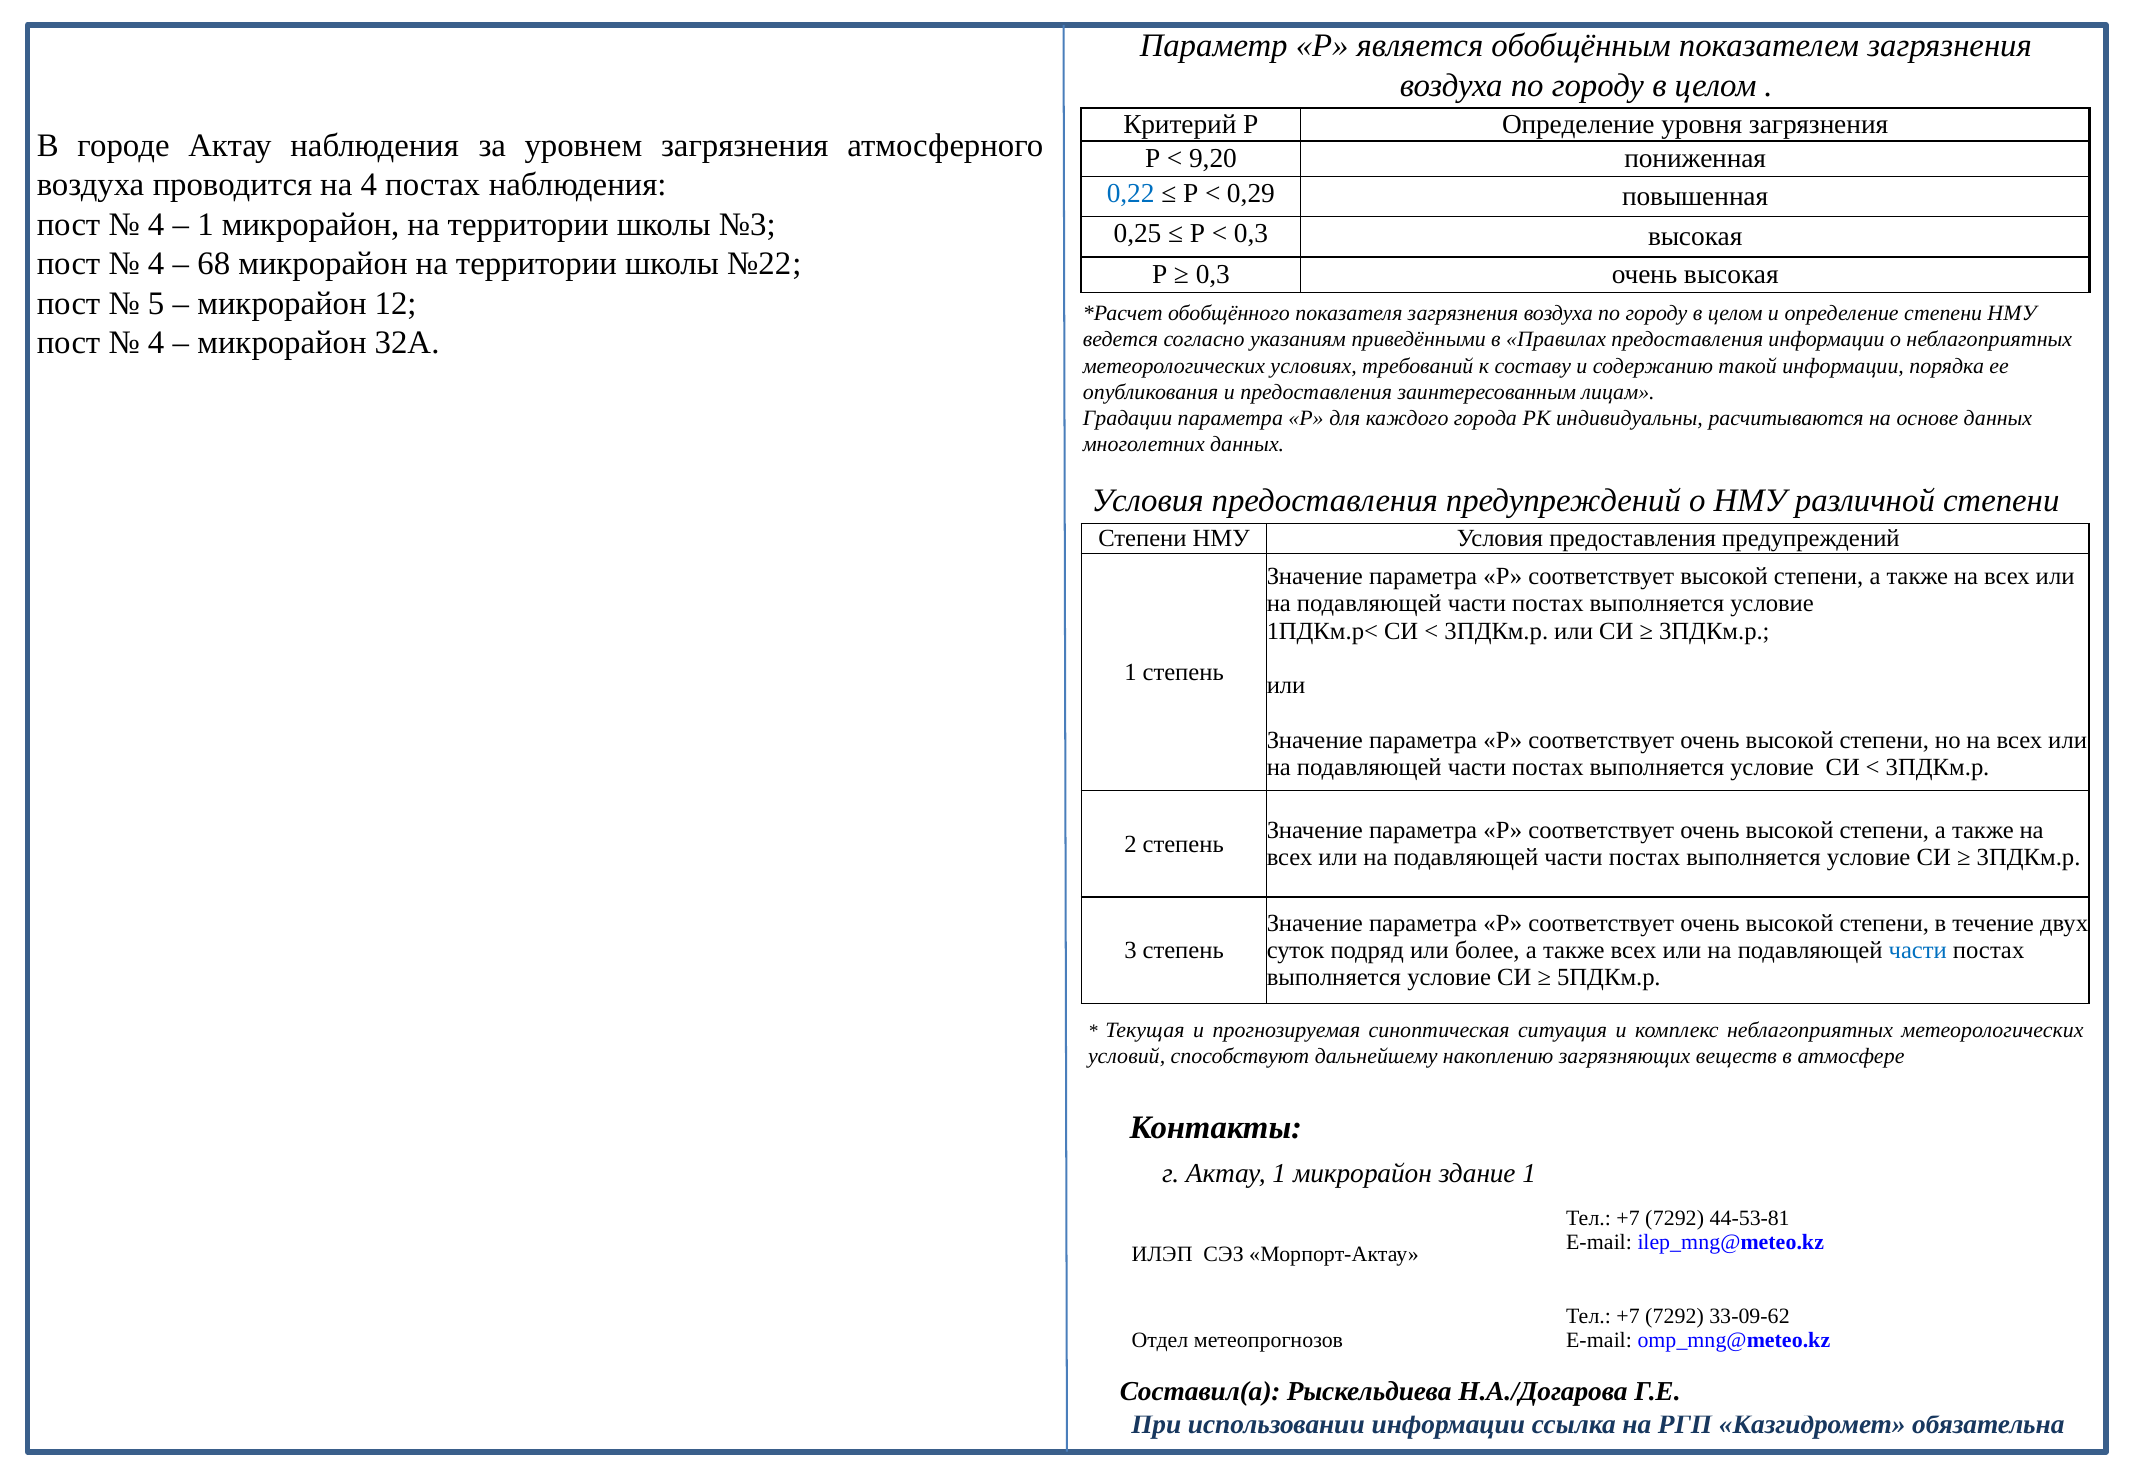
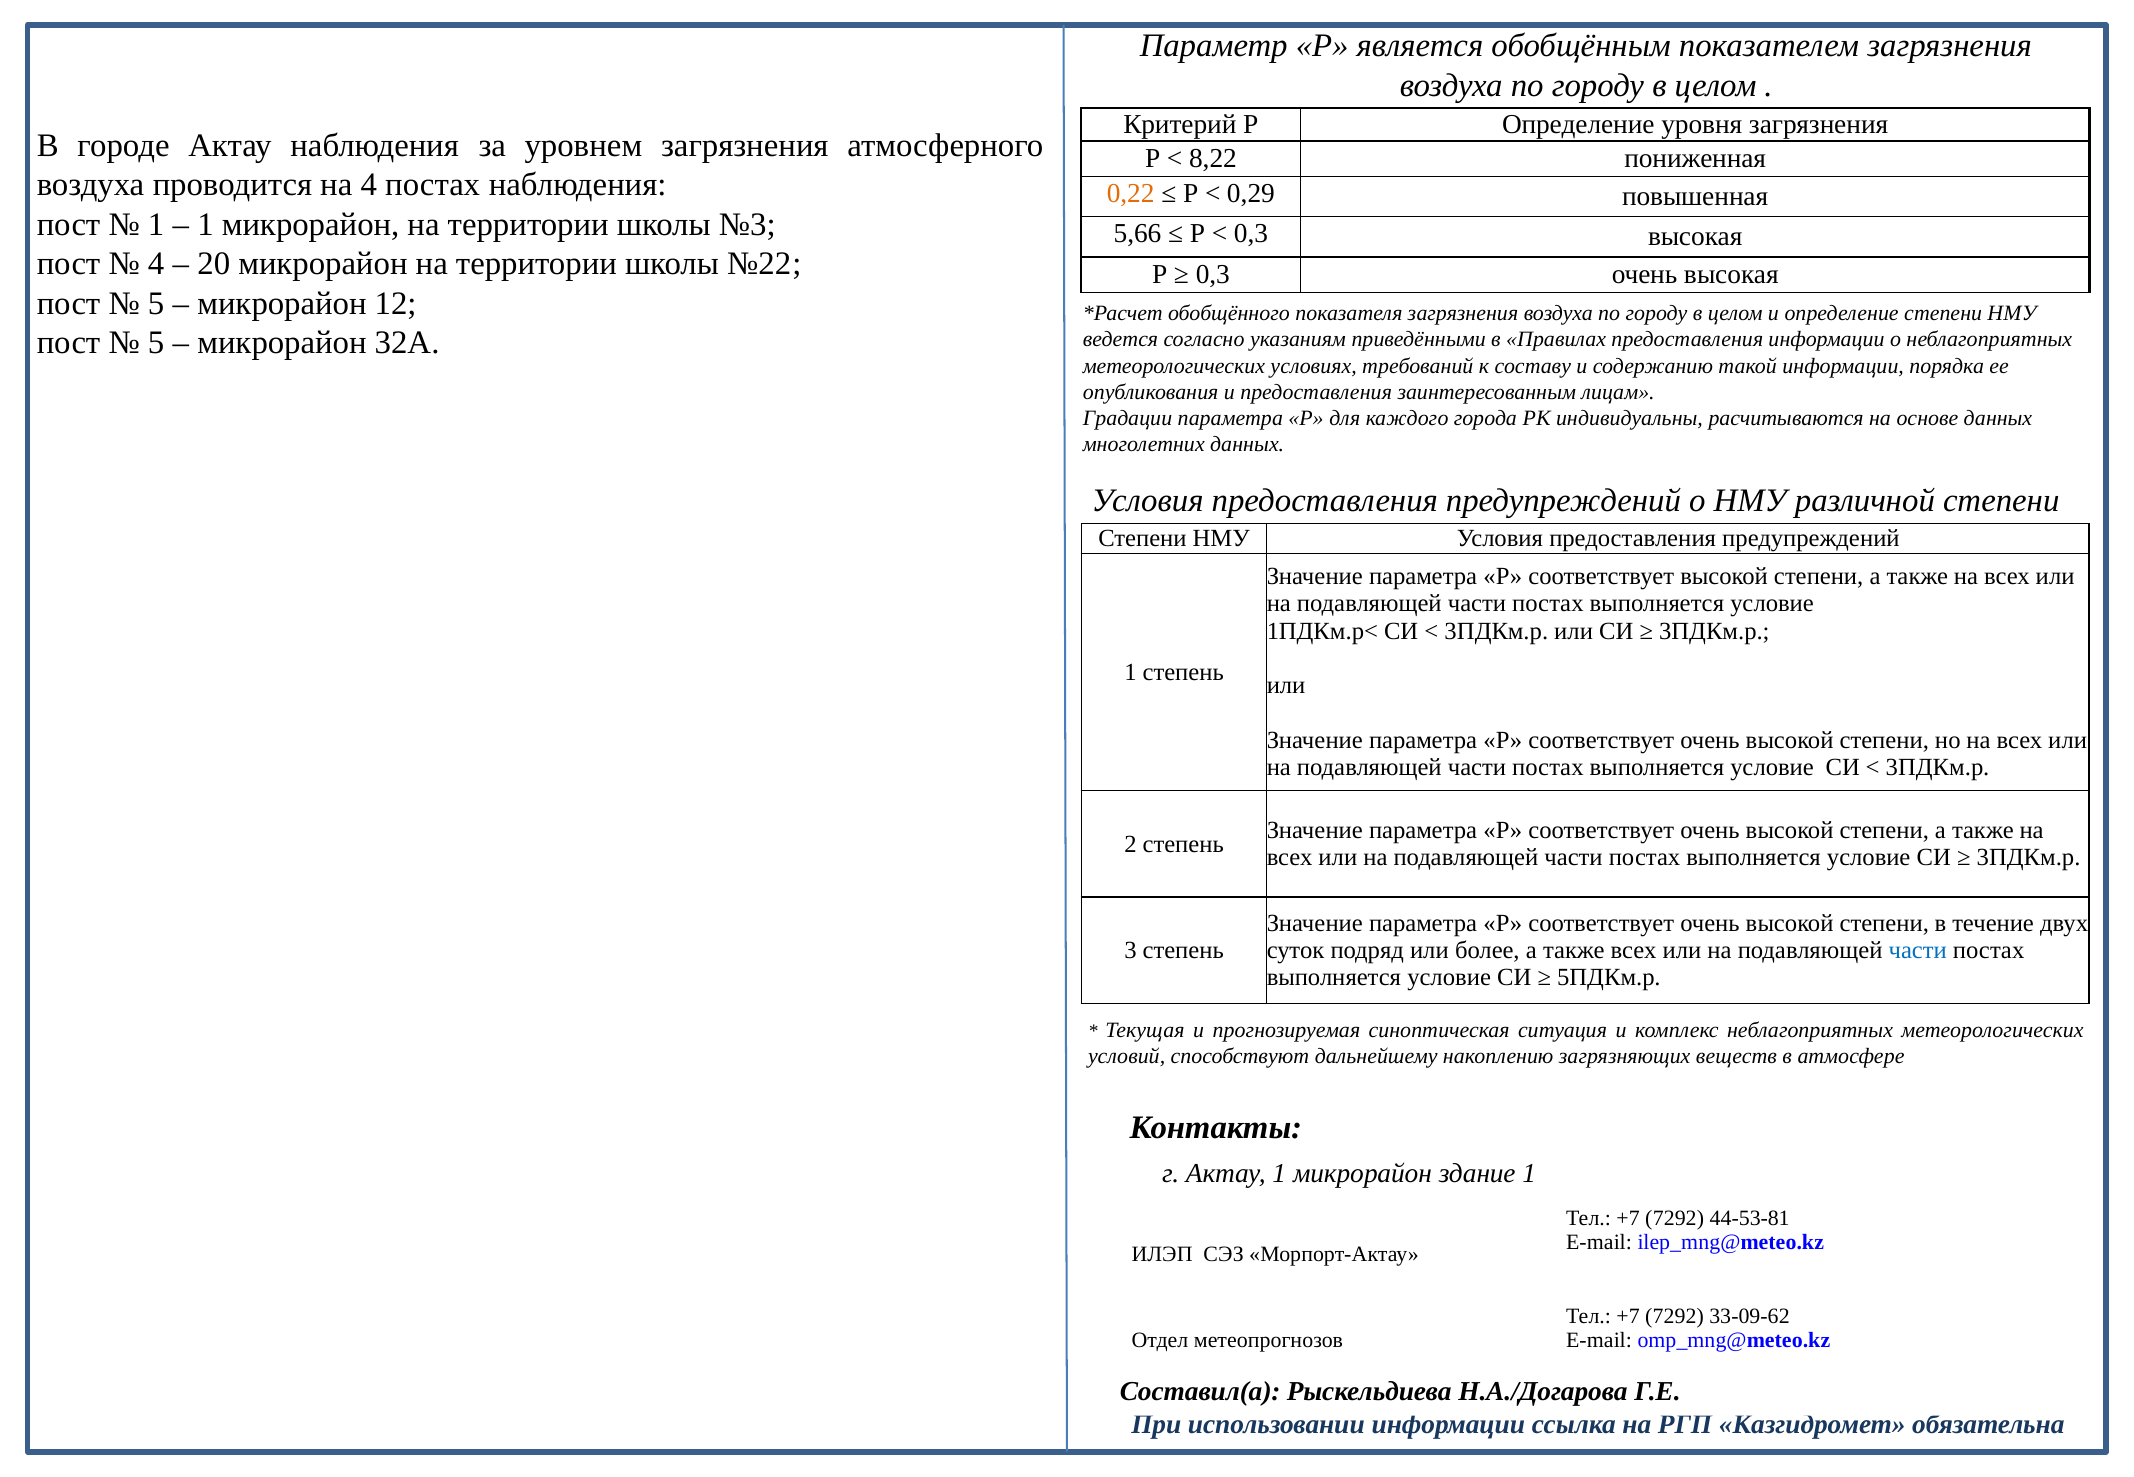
9,20: 9,20 -> 8,22 (1213, 158)
0,22 colour: blue -> orange (1131, 194)
4: 4 -> 1 (156, 224)
0,25: 0,25 -> 5,66 (1138, 234)
68: 68 -> 20 (214, 264)
4: 4 -> 5 (156, 343)
